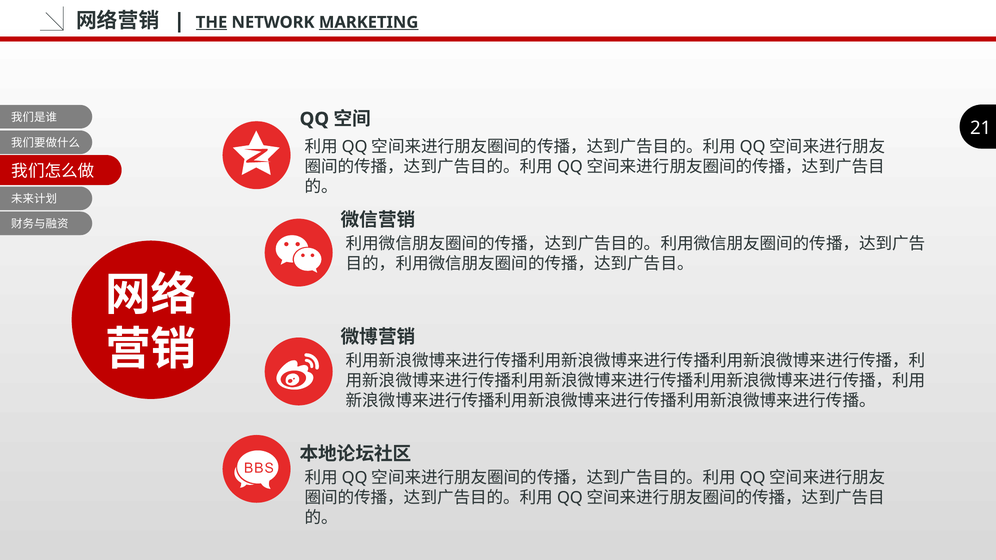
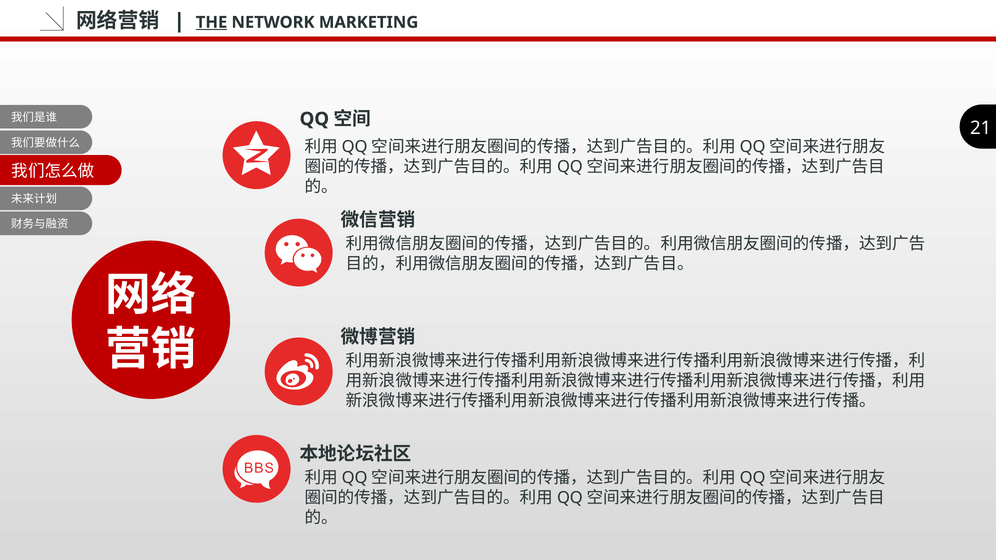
MARKETING underline: present -> none (369, 22)
